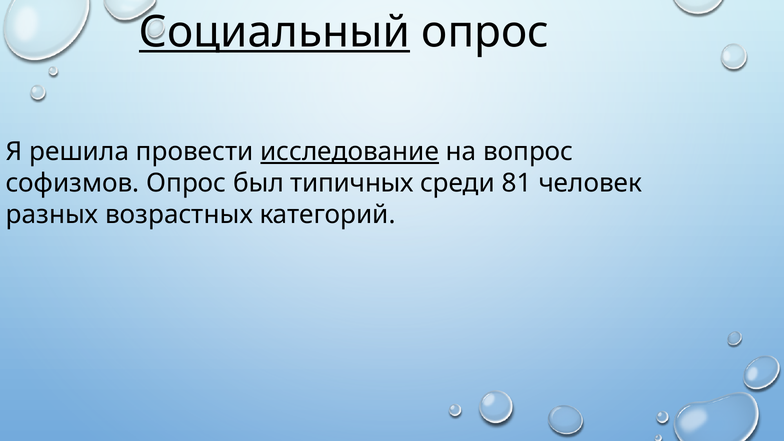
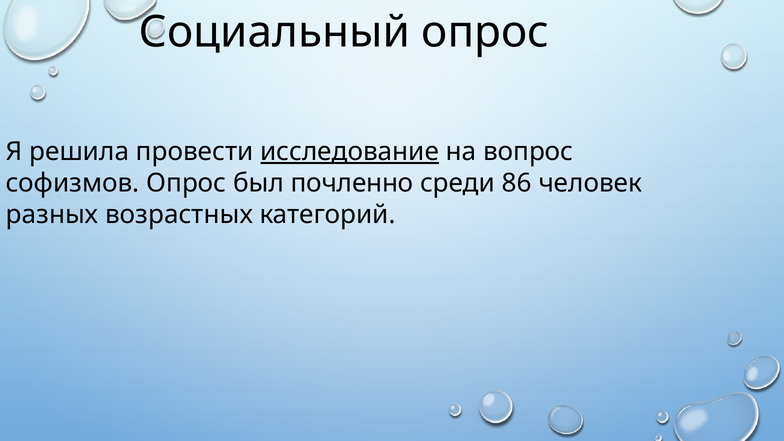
Социальный underline: present -> none (274, 32)
типичных: типичных -> почленно (352, 183)
81: 81 -> 86 (517, 183)
